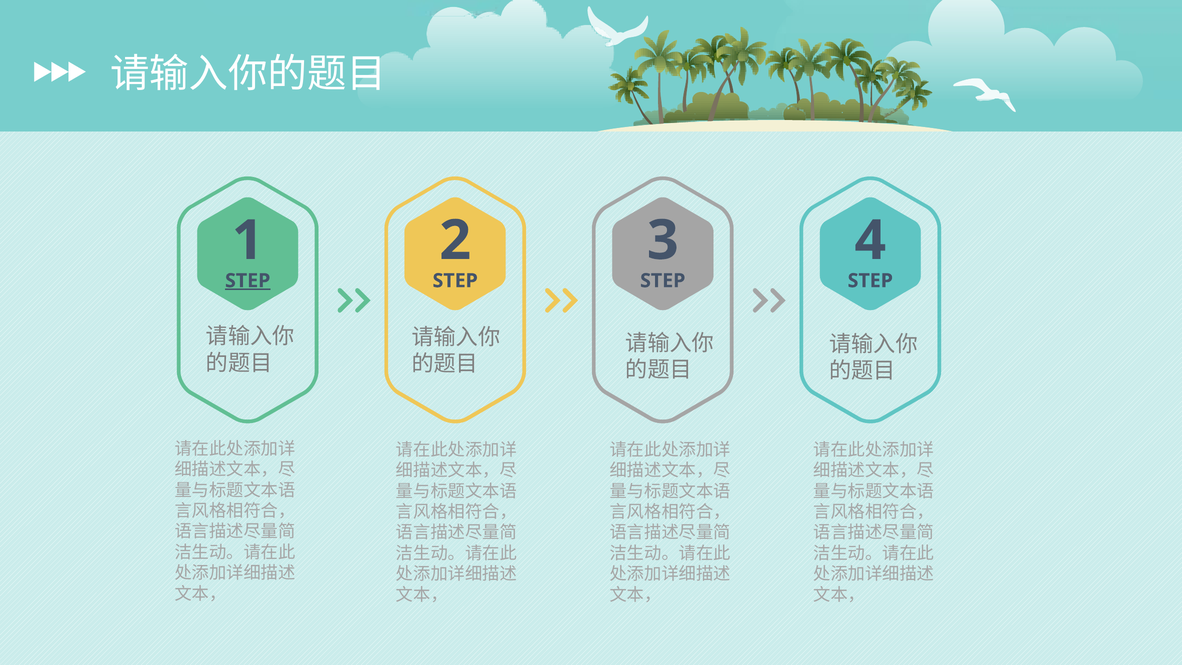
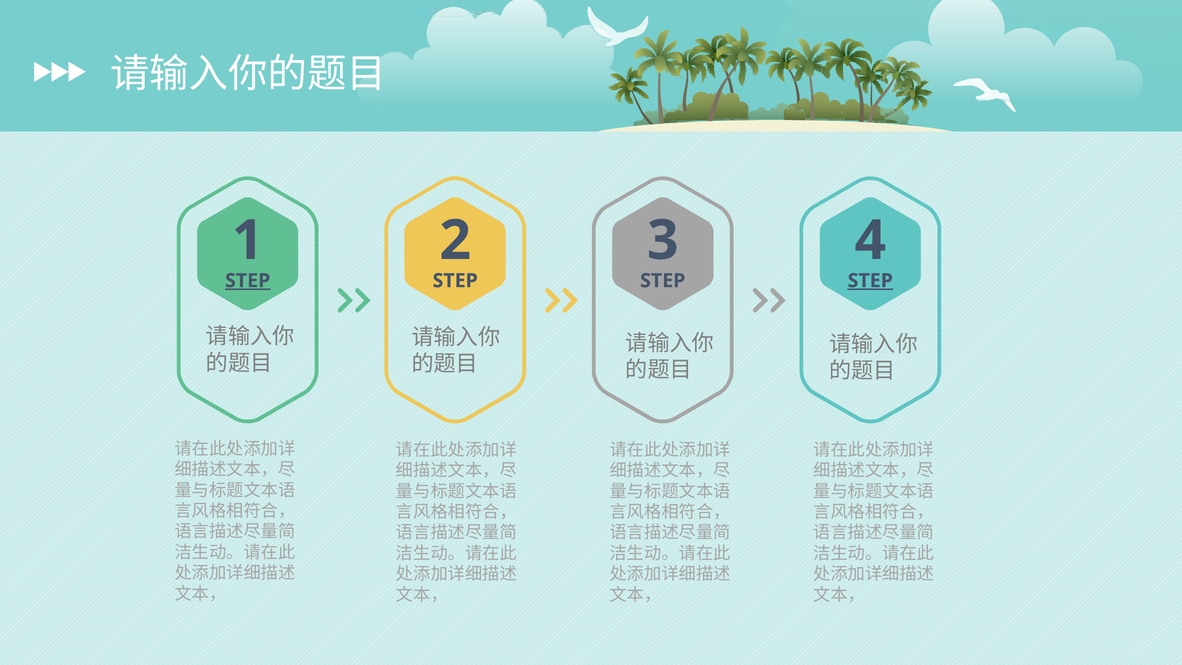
STEP underline: none -> present (870, 281)
